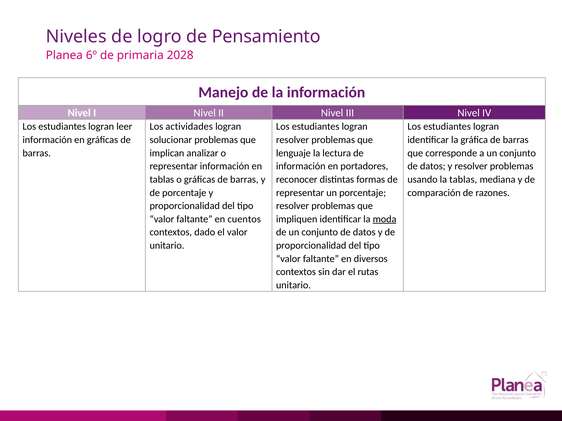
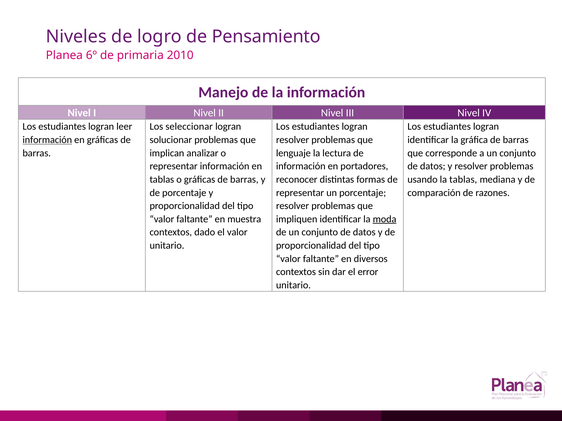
2028: 2028 -> 2010 (180, 55)
actividades: actividades -> seleccionar (189, 127)
información underline: none -> present (47, 140)
cuentos: cuentos -> muestra (244, 219)
rutas: rutas -> error (368, 272)
